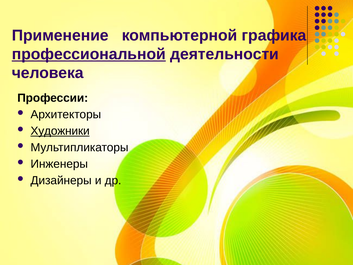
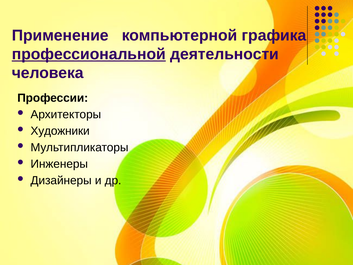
Художники underline: present -> none (60, 131)
